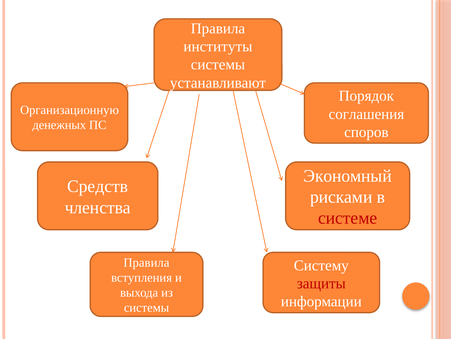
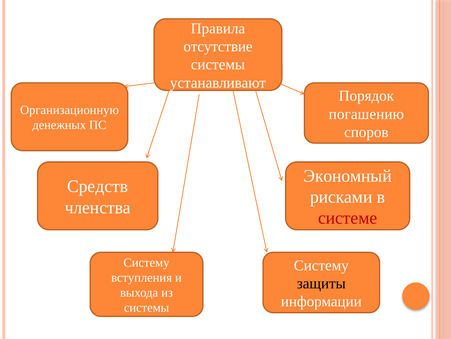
институты: институты -> отсутствие (218, 46)
соглашения: соглашения -> погашению (366, 114)
Правила: Правила -> Систему (146, 262)
защиты colour: red -> black (321, 283)
